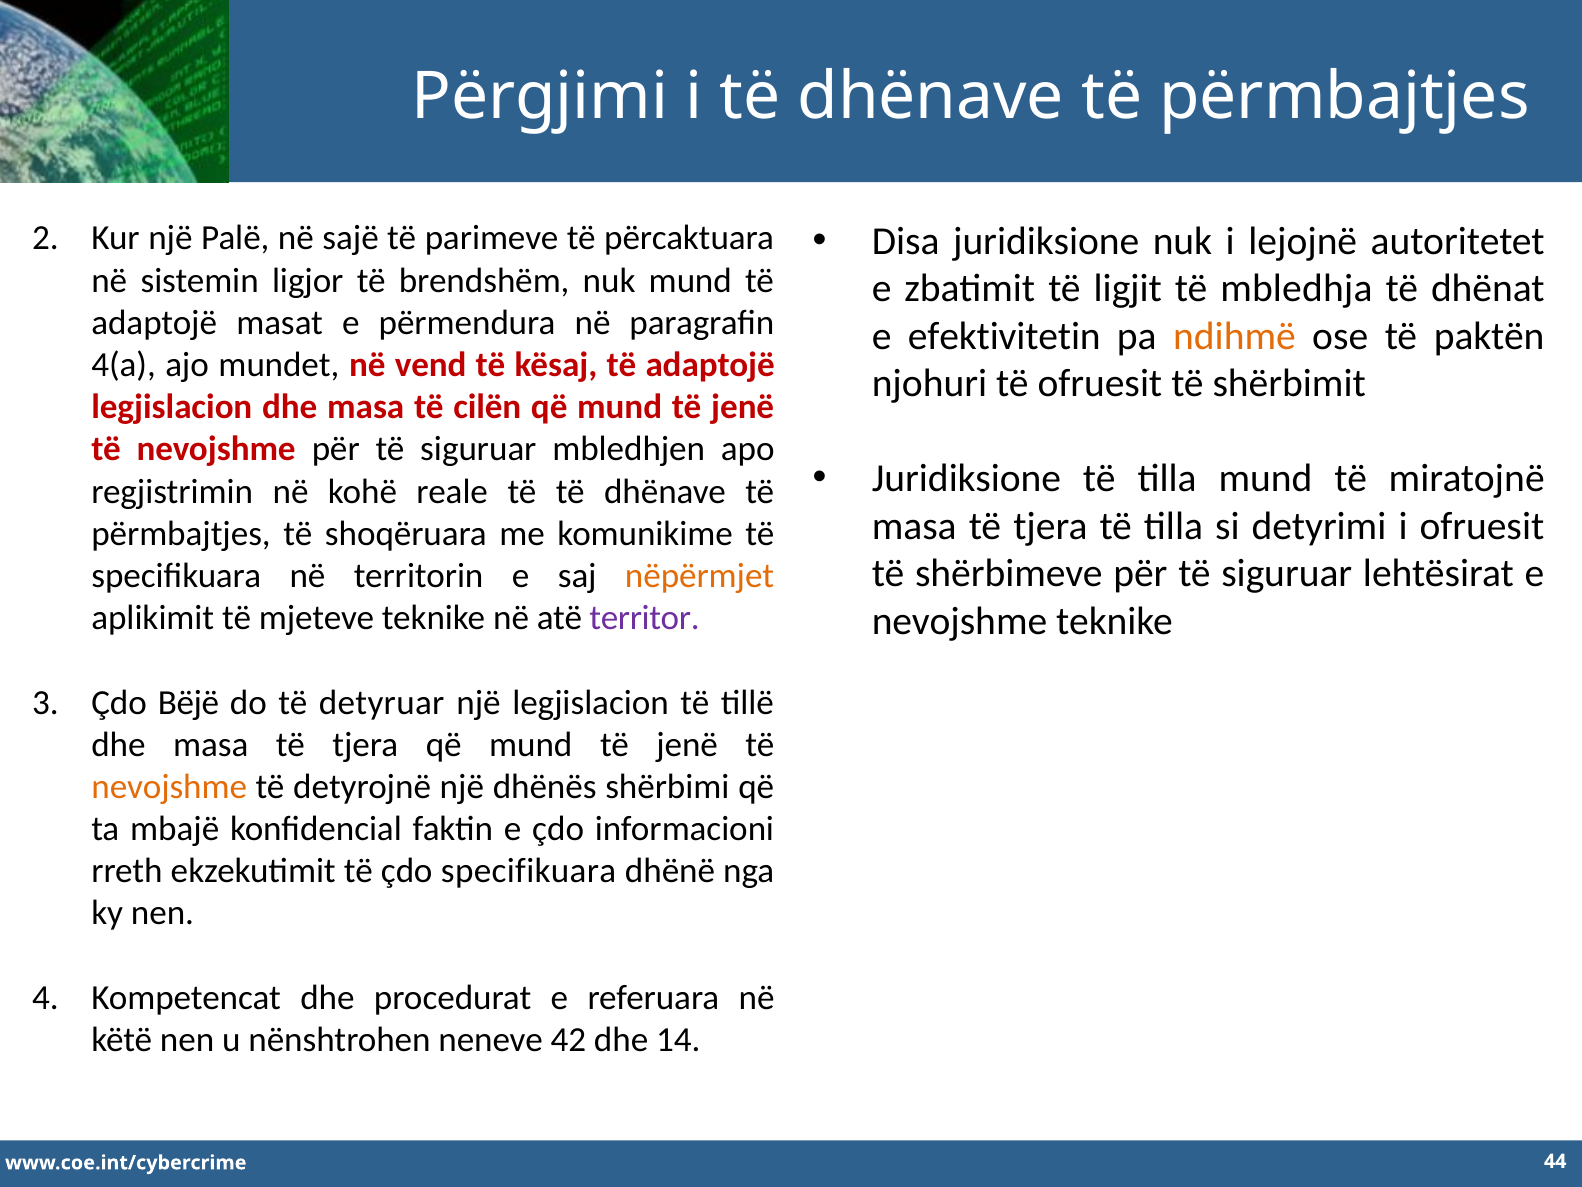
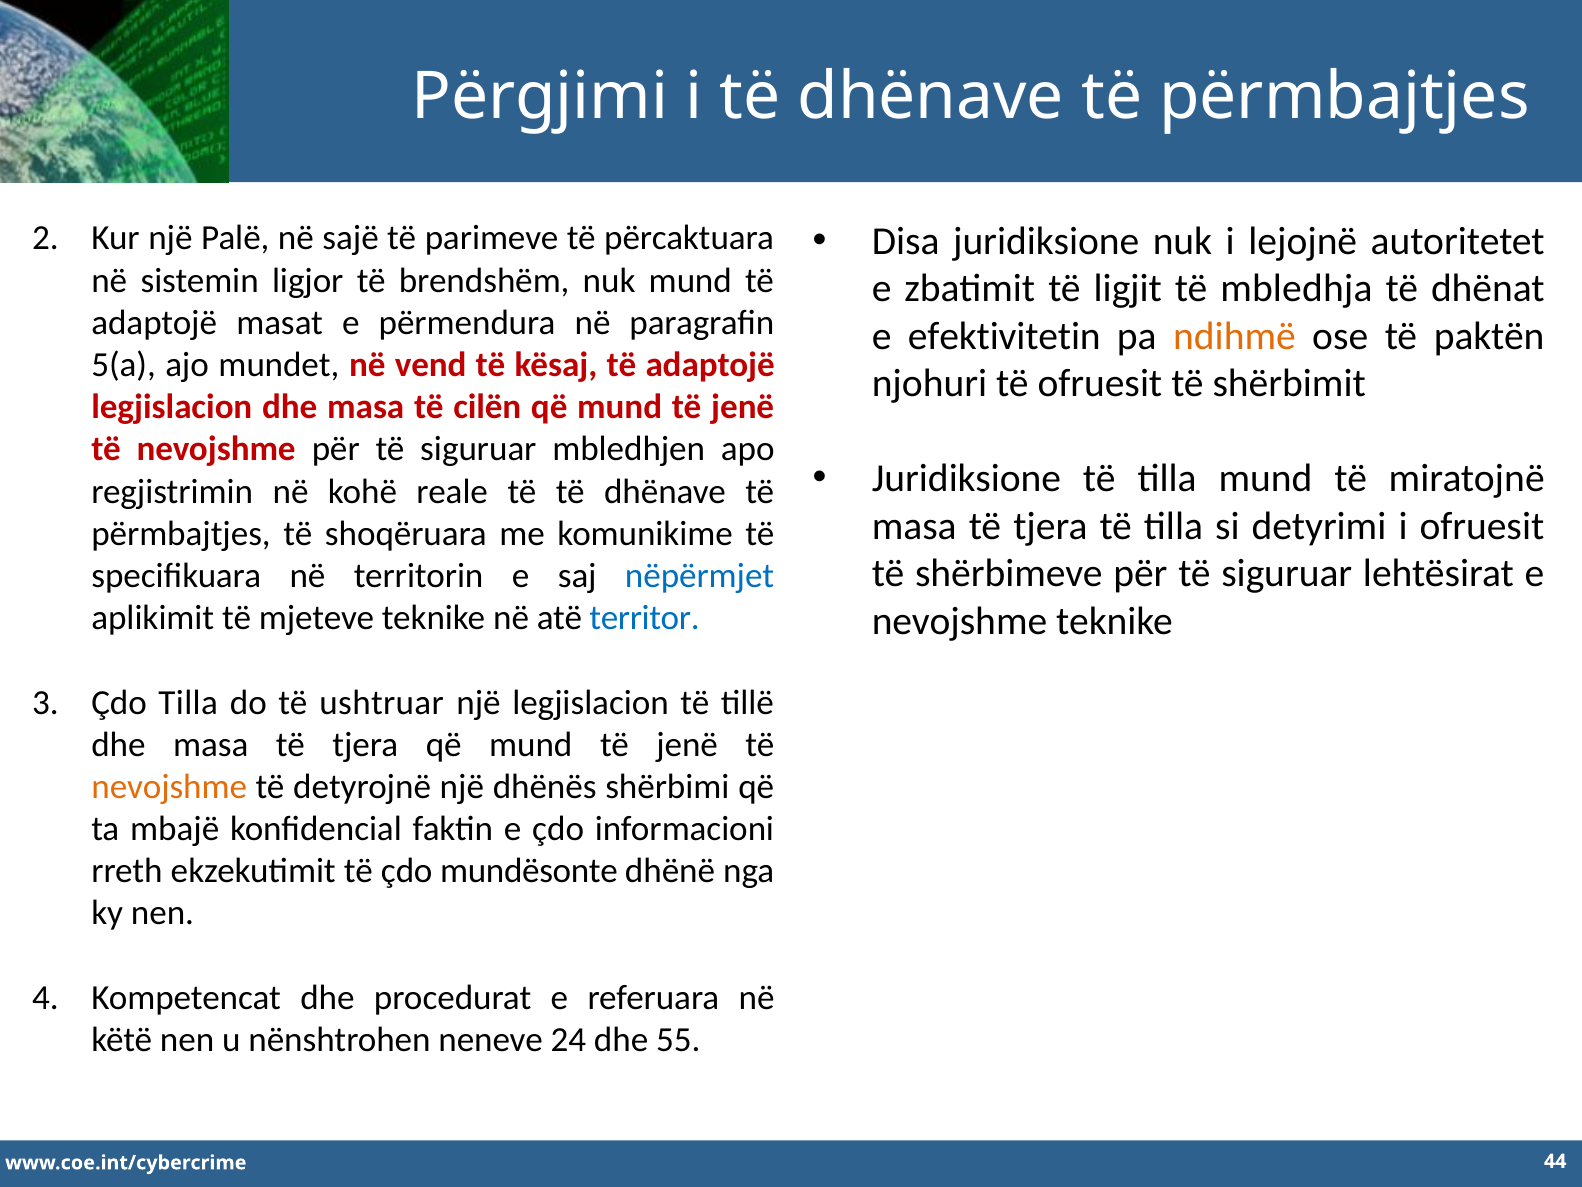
4(a: 4(a -> 5(a (124, 365)
nëpërmjet colour: orange -> blue (700, 576)
territor colour: purple -> blue (645, 618)
Çdo Bëjë: Bëjë -> Tilla (188, 702)
detyruar: detyruar -> ushtruar (382, 702)
çdo specifikuara: specifikuara -> mundësonte (529, 871)
42: 42 -> 24 (568, 1039)
14: 14 -> 55 (678, 1039)
